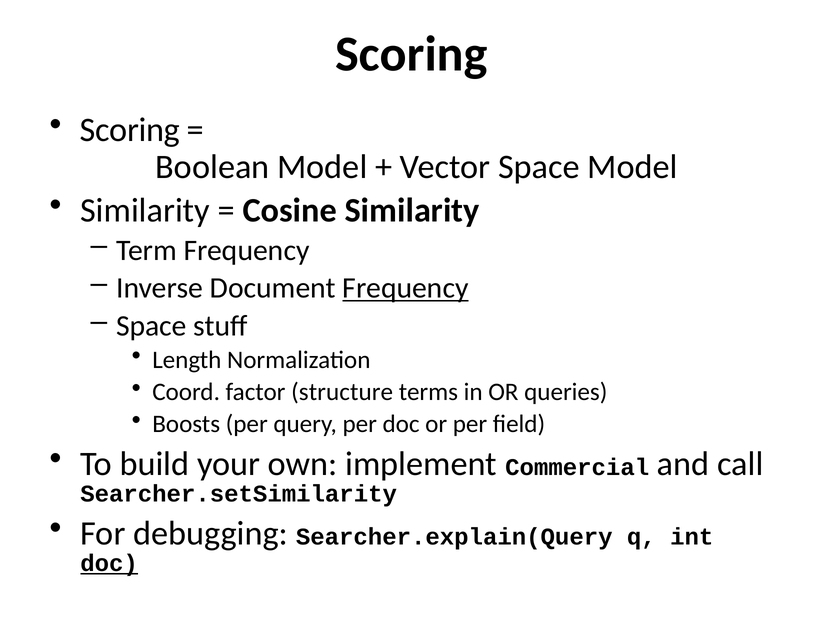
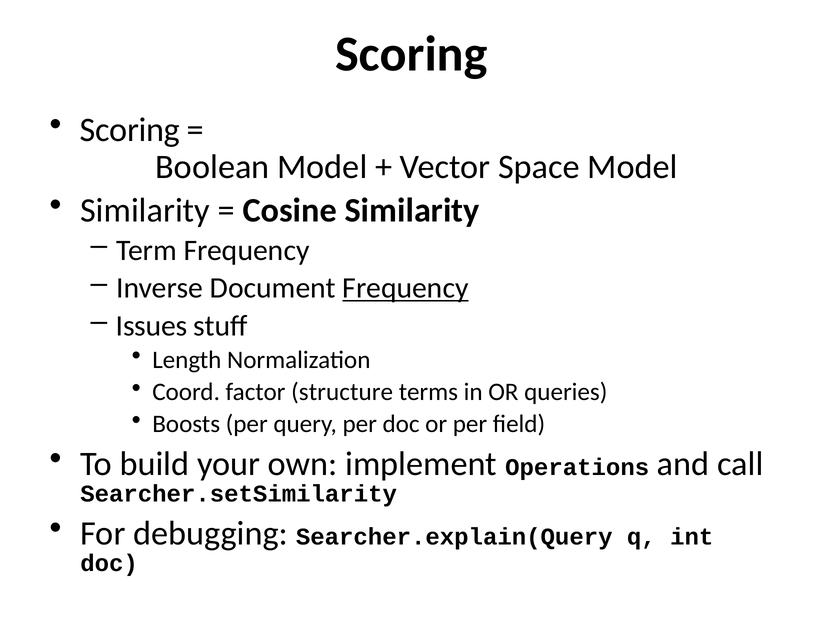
Space: Space -> Issues (152, 326)
Commercial: Commercial -> Operations (577, 467)
doc underline: present -> none (109, 564)
